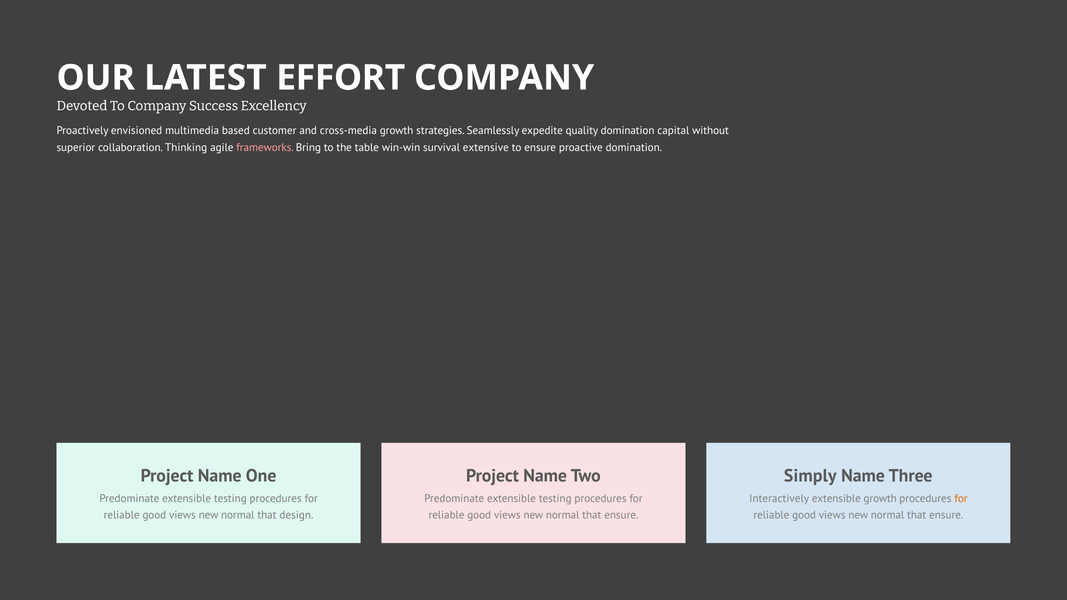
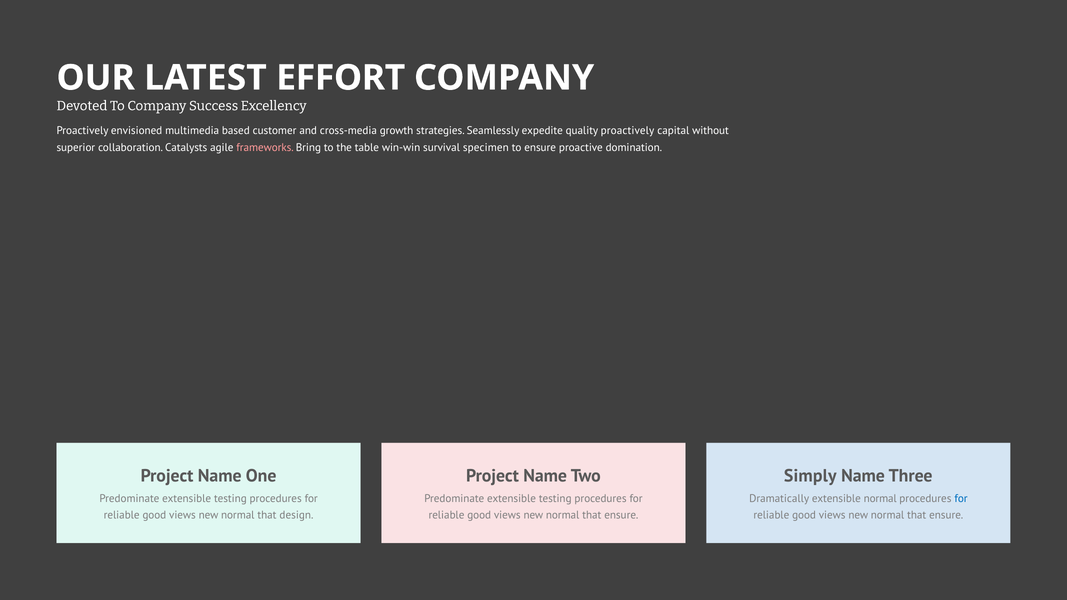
quality domination: domination -> proactively (628, 131)
Thinking: Thinking -> Catalysts (186, 147)
extensive: extensive -> specimen (486, 147)
Interactively: Interactively -> Dramatically (779, 499)
extensible growth: growth -> normal (880, 499)
for colour: orange -> blue (961, 499)
